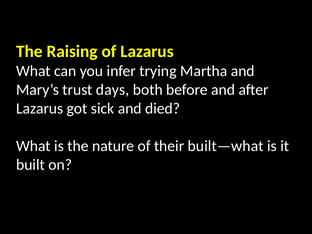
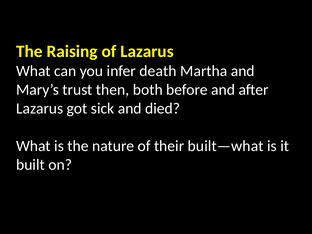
trying: trying -> death (158, 71)
days: days -> then (113, 90)
